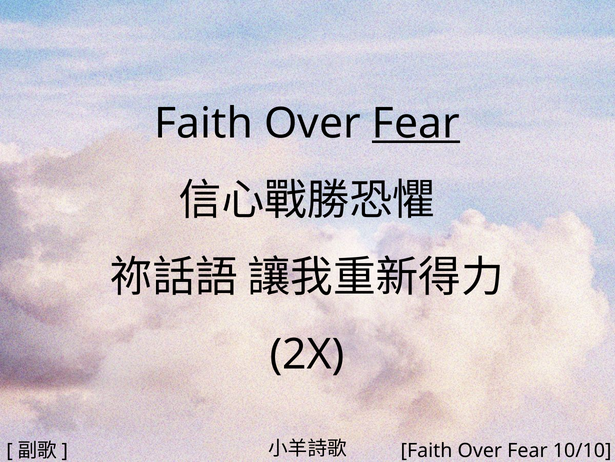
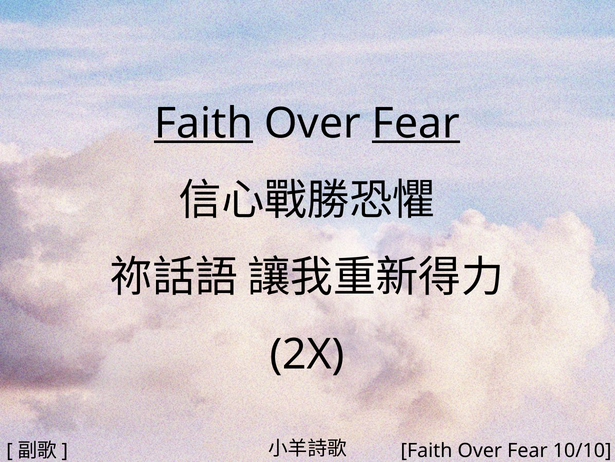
Faith underline: none -> present (204, 123)
